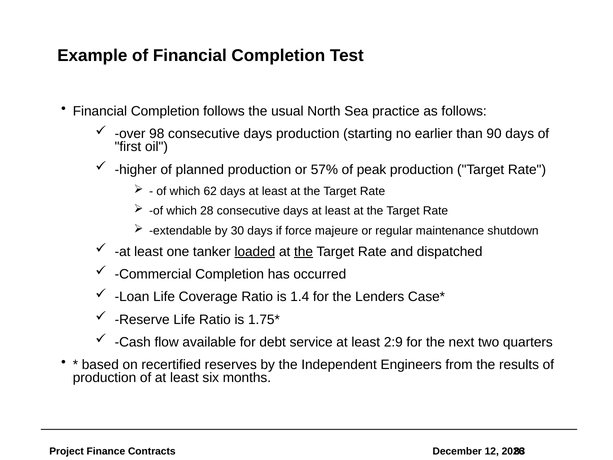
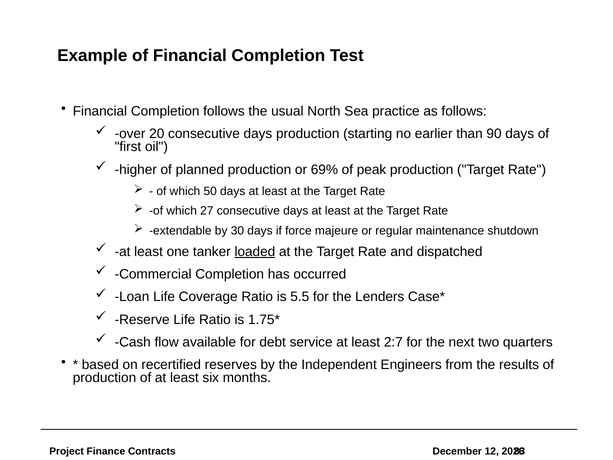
98: 98 -> 20 (157, 134)
57%: 57% -> 69% (324, 170)
62: 62 -> 50 (210, 191)
28: 28 -> 27 (207, 211)
the underline: present -> none (304, 251)
1.4: 1.4 -> 5.5 (300, 297)
2:9: 2:9 -> 2:7 (393, 342)
